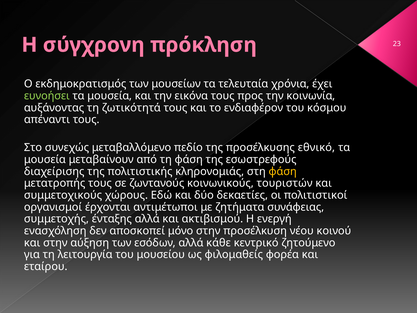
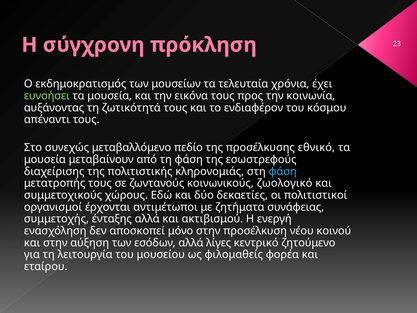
φάση colour: yellow -> light blue (283, 171)
τουριστών: τουριστών -> ζωολογικό (285, 183)
κάθε: κάθε -> λίγες (219, 243)
